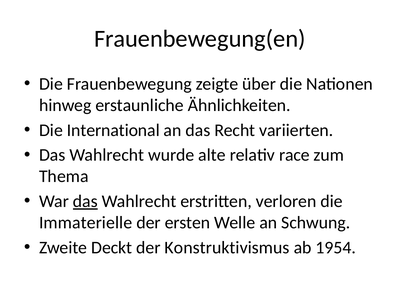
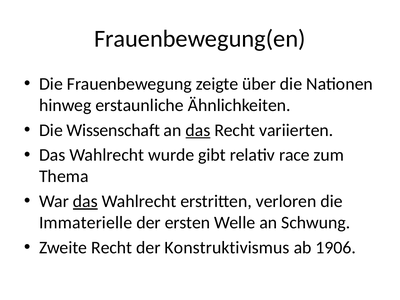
International: International -> Wissenschaft (113, 130)
das underline: none -> present (198, 130)
alte: alte -> gibt (212, 155)
Zweite Deckt: Deckt -> Recht (112, 248)
1954: 1954 -> 1906 (336, 248)
